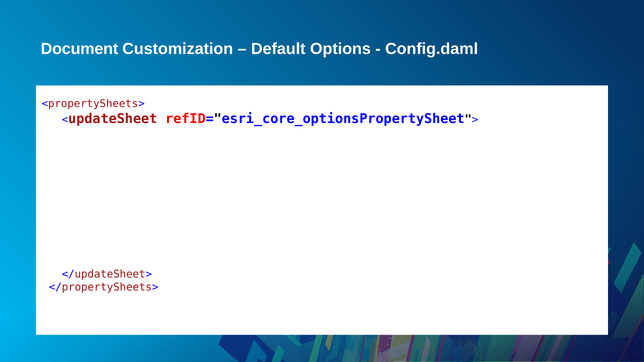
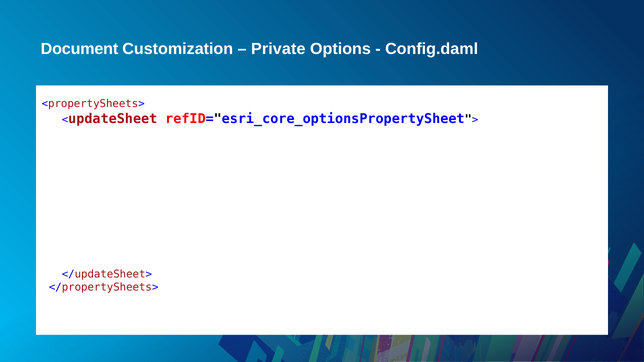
Default: Default -> Private (278, 49)
